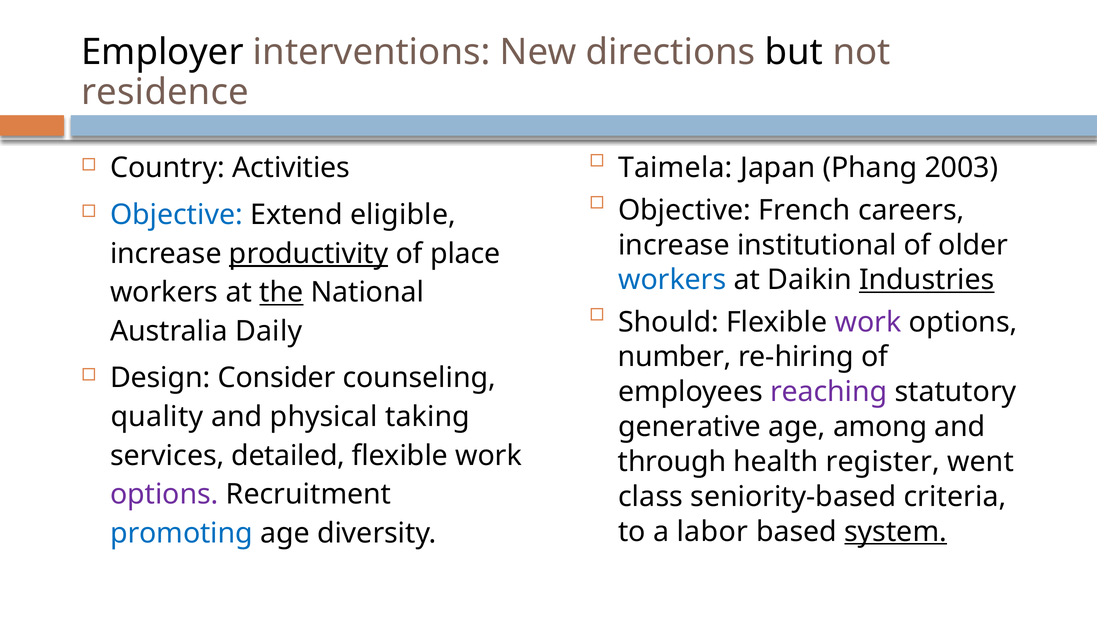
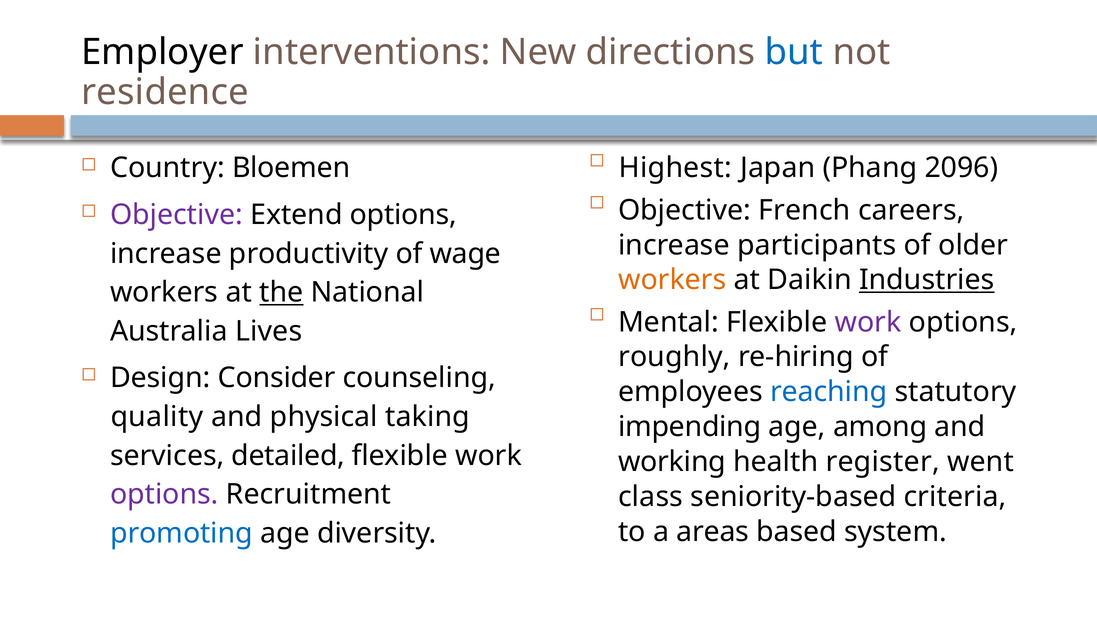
but colour: black -> blue (794, 52)
Taimela: Taimela -> Highest (675, 168)
2003: 2003 -> 2096 (961, 168)
Activities: Activities -> Bloemen (291, 168)
Objective colour: blue -> purple (176, 215)
Extend eligible: eligible -> options (403, 215)
institutional: institutional -> participants (817, 245)
productivity underline: present -> none (309, 254)
place: place -> wage (465, 254)
workers colour: blue -> orange (672, 280)
Should: Should -> Mental (668, 322)
Daily: Daily -> Lives (269, 331)
number: number -> roughly (674, 357)
reaching colour: purple -> blue (829, 392)
generative: generative -> impending (690, 427)
through: through -> working (672, 462)
labor: labor -> areas (713, 532)
system underline: present -> none (896, 532)
